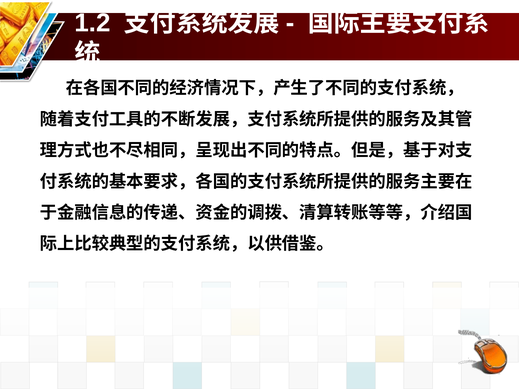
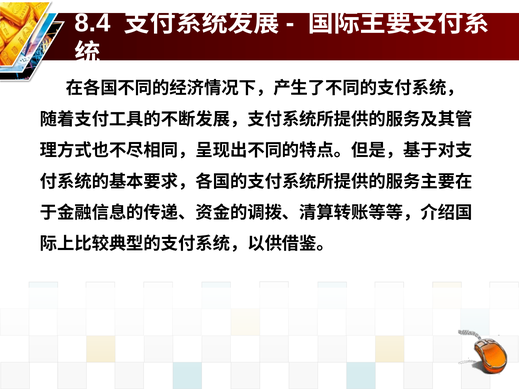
1.2: 1.2 -> 8.4 (92, 23)
